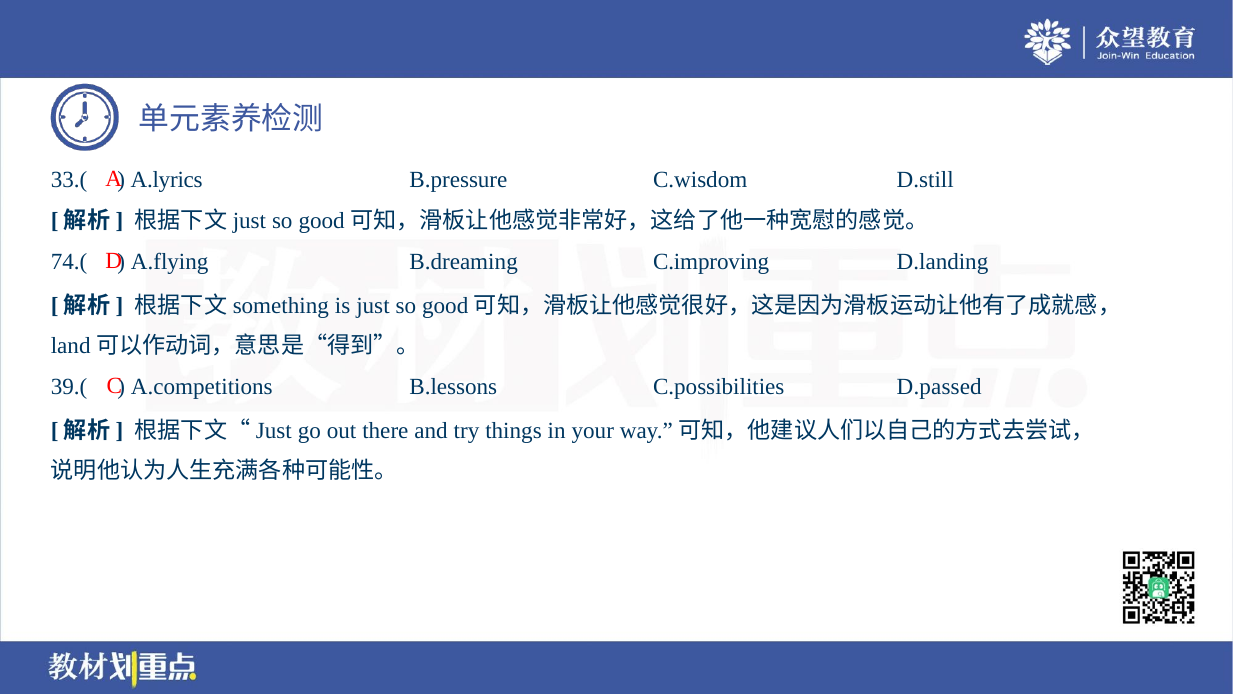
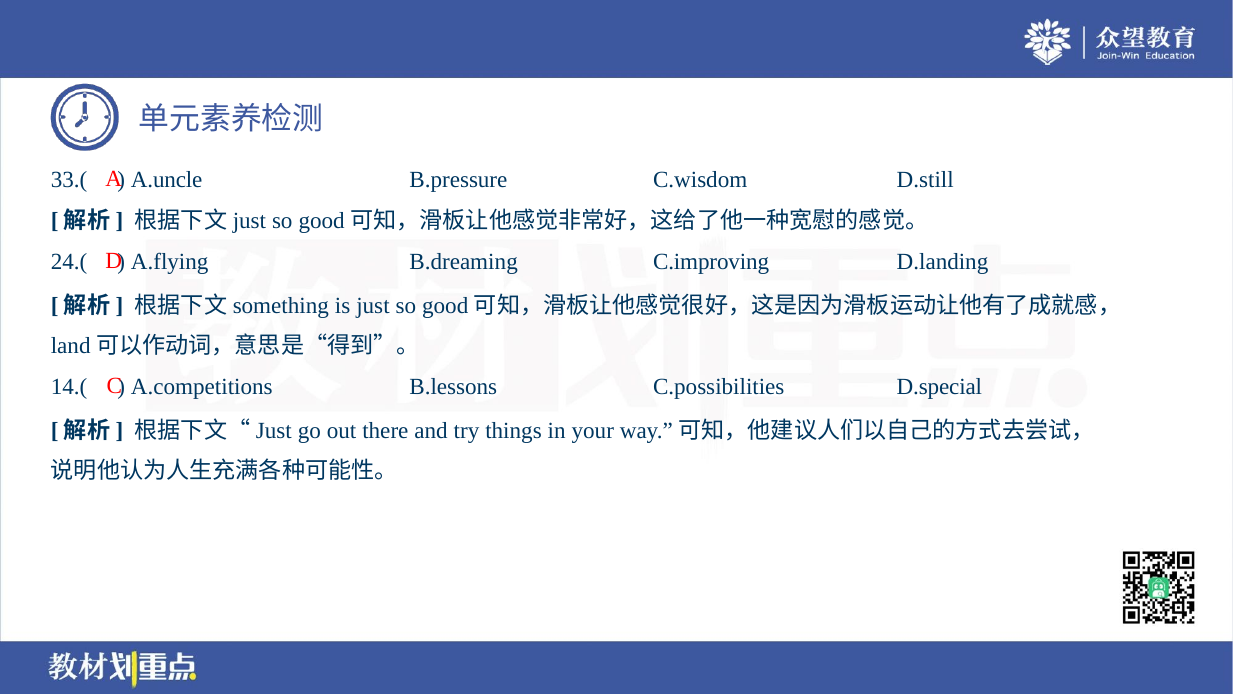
A.lyrics: A.lyrics -> A.uncle (167, 180)
74.(: 74.( -> 24.( (69, 262)
39.(: 39.( -> 14.( (69, 387)
D.passed: D.passed -> D.special (939, 387)
